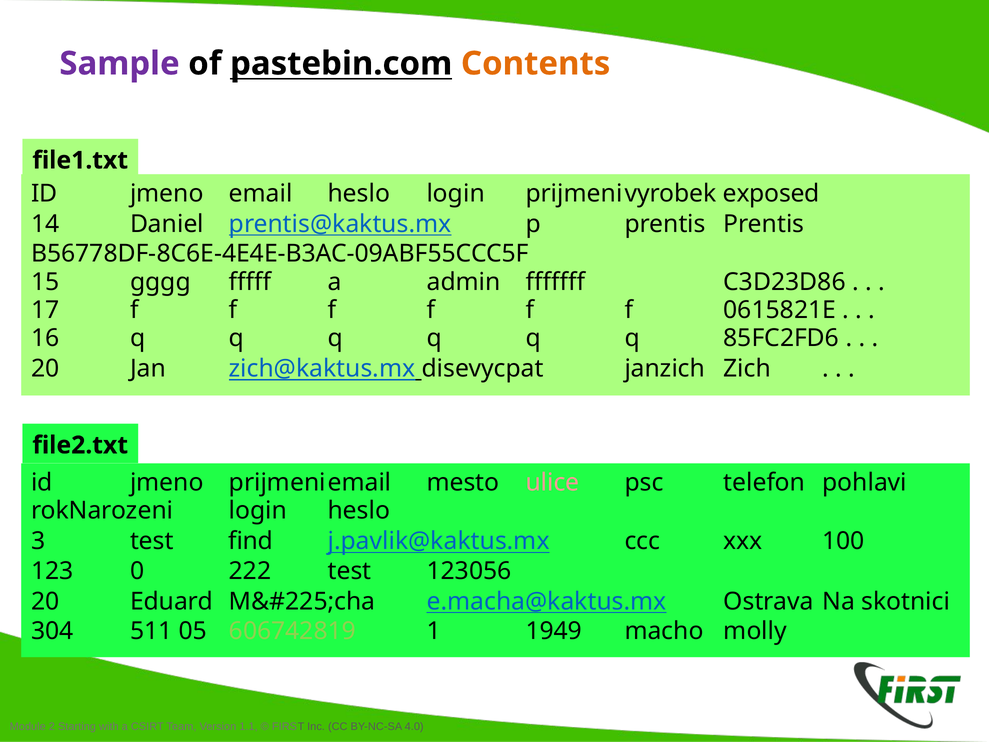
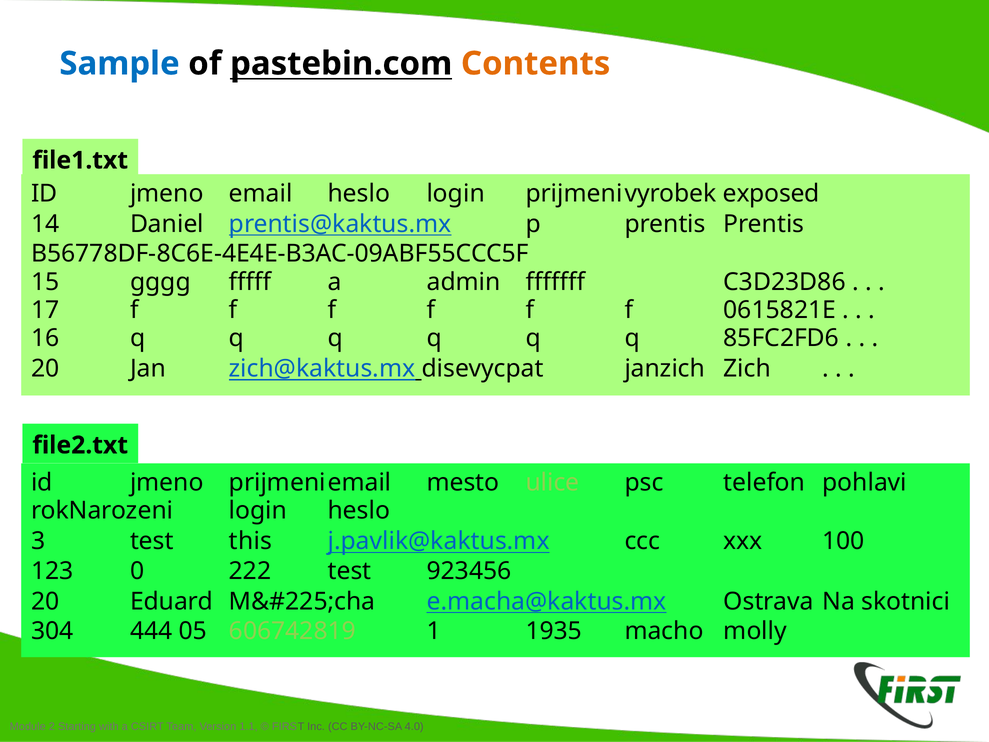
Sample colour: purple -> blue (120, 64)
ulice colour: pink -> light green (553, 482)
find: find -> this (251, 541)
123056: 123056 -> 923456 (469, 571)
511: 511 -> 444 (151, 631)
1949: 1949 -> 1935 (554, 631)
